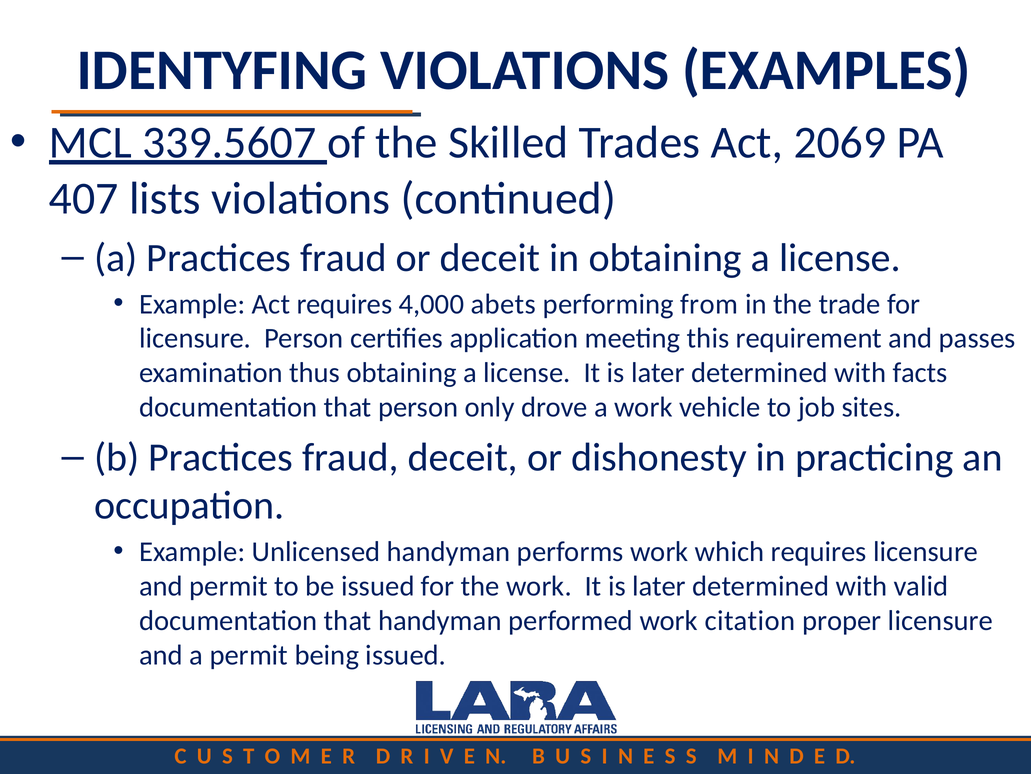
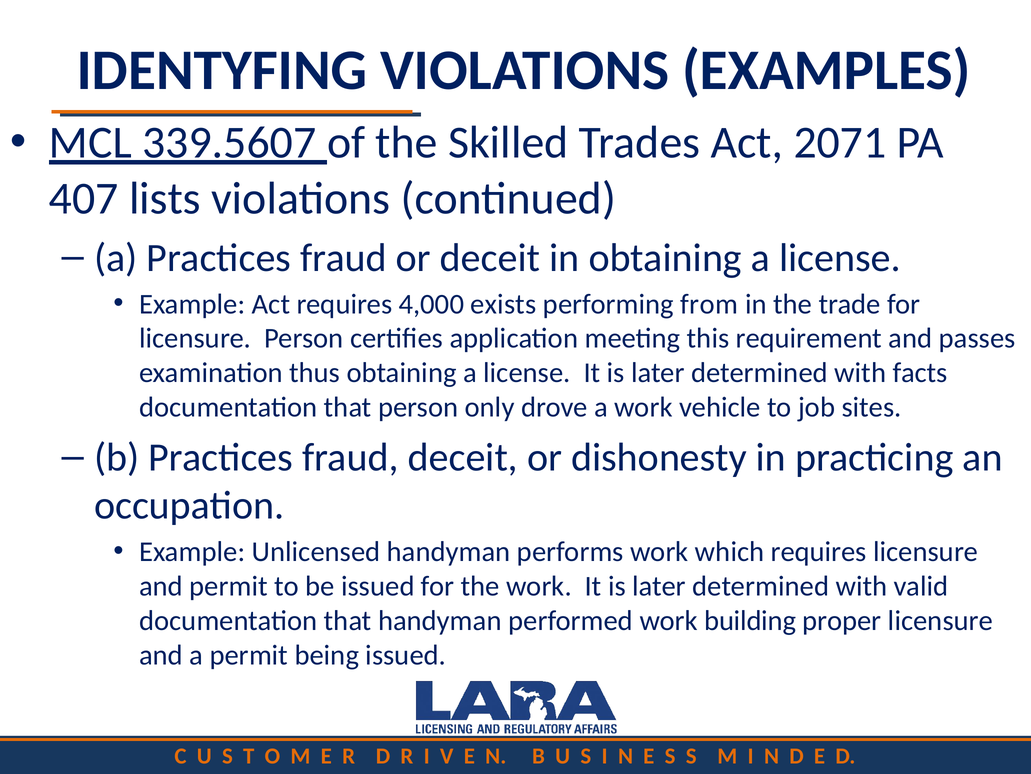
2069: 2069 -> 2071 (840, 142)
abets: abets -> exists (503, 304)
citation: citation -> building (750, 620)
